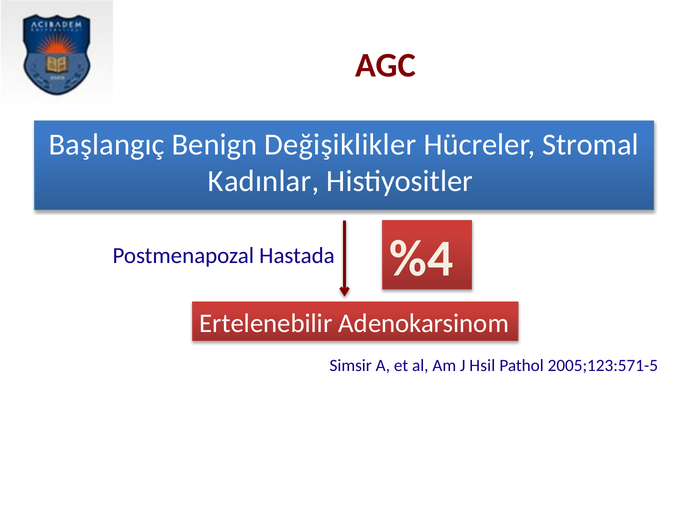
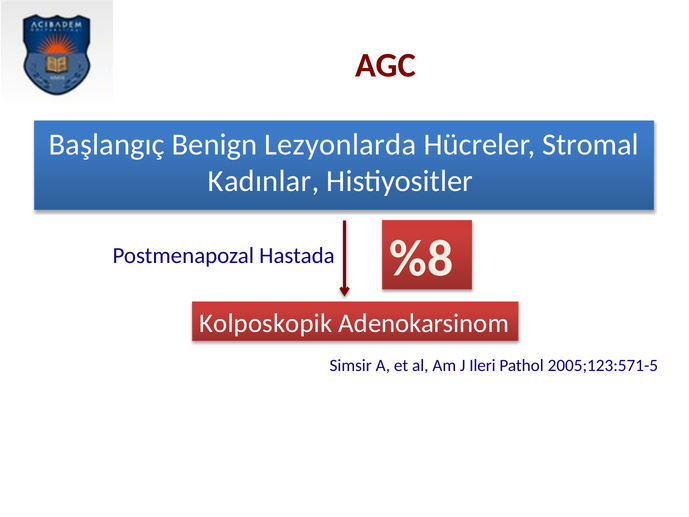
Değişiklikler: Değişiklikler -> Lezyonlarda (340, 145)
%4: %4 -> %8 (421, 258)
Ertelenebilir: Ertelenebilir -> Kolposkopik (266, 323)
Hsil: Hsil -> Ileri (482, 366)
